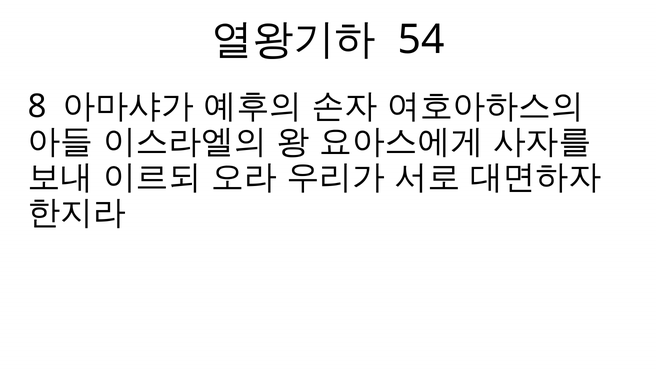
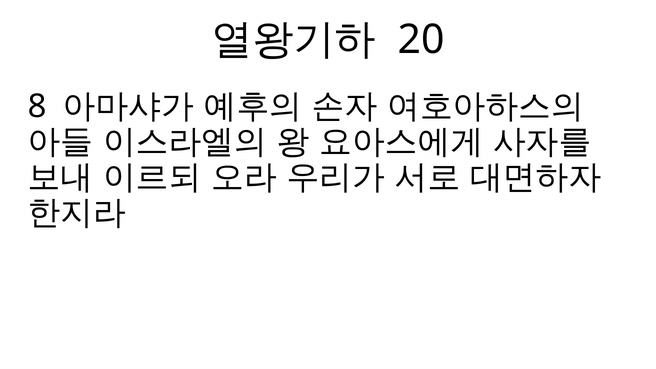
54: 54 -> 20 (421, 40)
